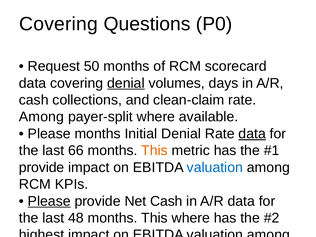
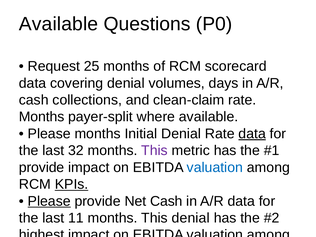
Covering: Covering -> Available (59, 24)
50: 50 -> 25 (92, 66)
denial underline: present -> none (126, 83)
Among: Among -> Months (42, 117)
66: 66 -> 32 (76, 151)
This colour: orange -> purple (154, 151)
KPIs underline: none -> present (72, 184)
48: 48 -> 11 (76, 218)
This where: where -> denial (191, 218)
